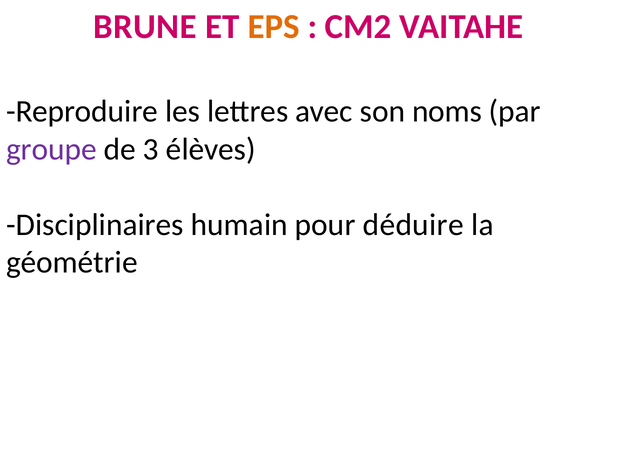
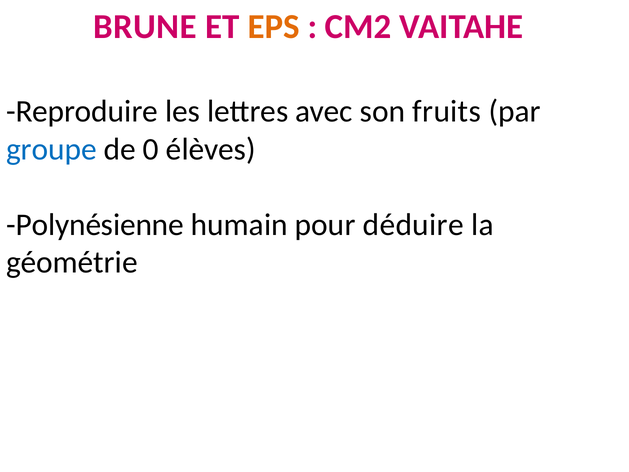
noms: noms -> fruits (447, 111)
groupe colour: purple -> blue (51, 149)
3: 3 -> 0 (151, 149)
Disciplinaires: Disciplinaires -> Polynésienne (95, 225)
